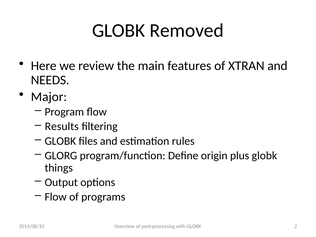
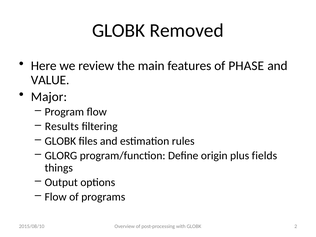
XTRAN: XTRAN -> PHASE (246, 66)
NEEDS: NEEDS -> VALUE (50, 80)
plus globk: globk -> fields (264, 156)
